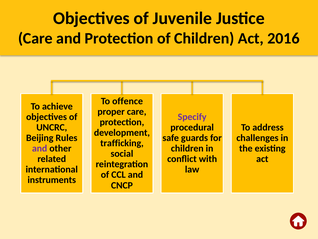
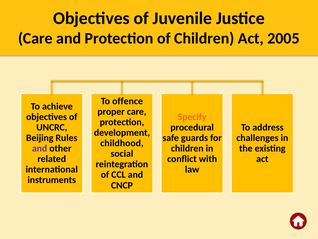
2016: 2016 -> 2005 (283, 38)
Specify colour: purple -> orange (192, 117)
trafficking: trafficking -> childhood (122, 143)
